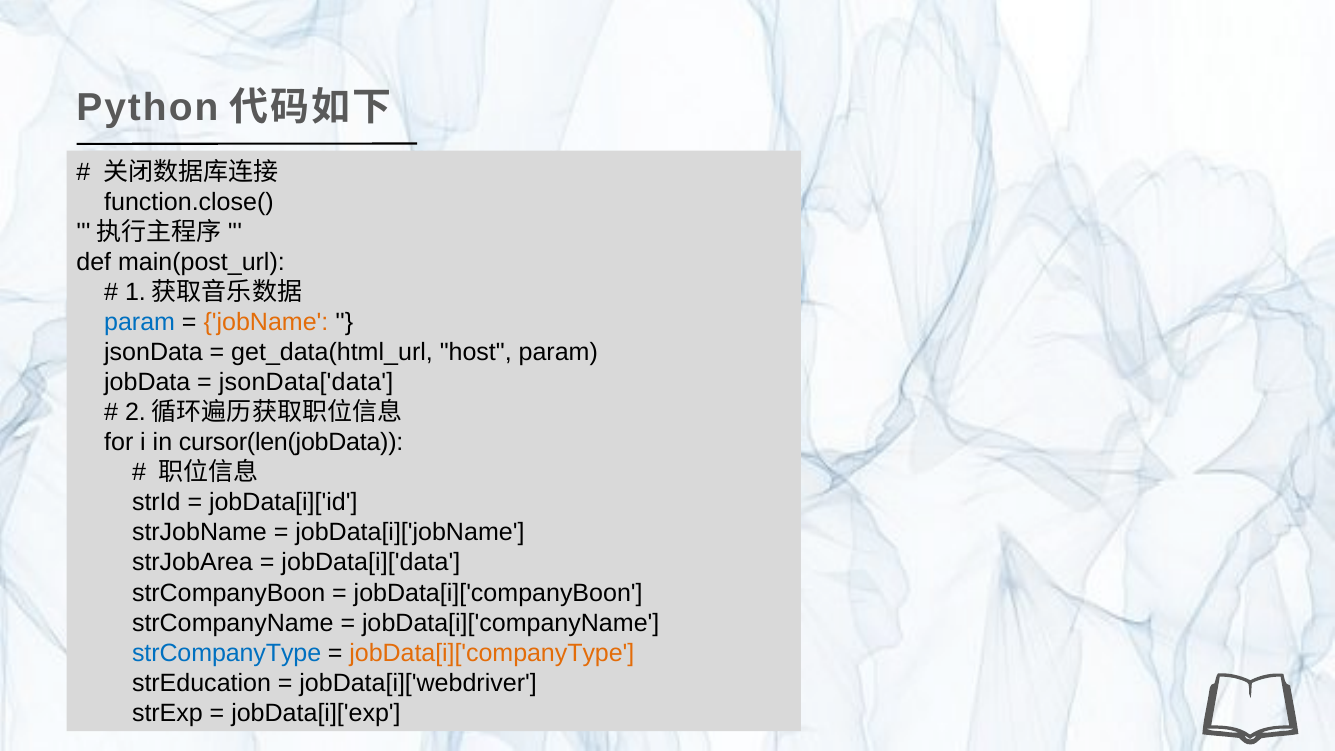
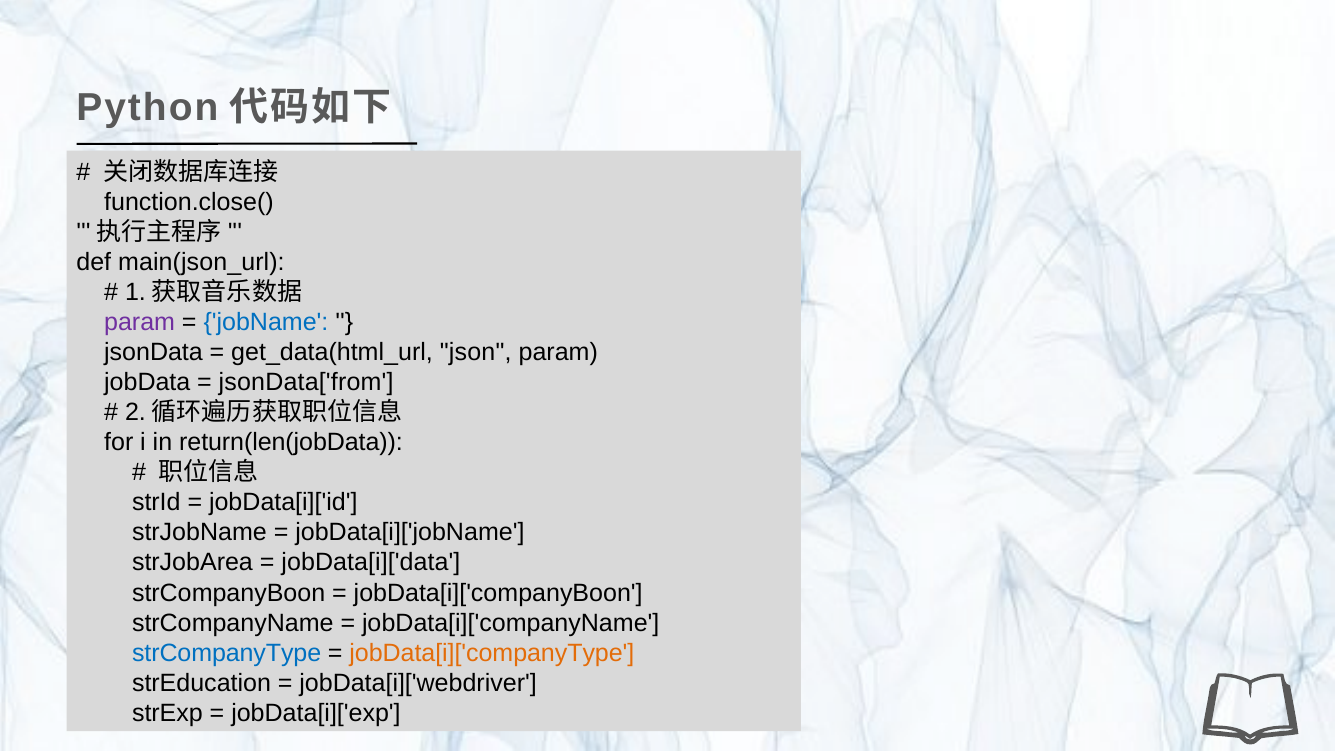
main(post_url: main(post_url -> main(json_url (201, 262)
param colour: blue -> purple (140, 322)
jobName colour: orange -> blue (266, 322)
host: host -> json (476, 352)
jsonData['data: jsonData['data -> jsonData['from (306, 382)
cursor(len(jobData: cursor(len(jobData -> return(len(jobData (291, 443)
